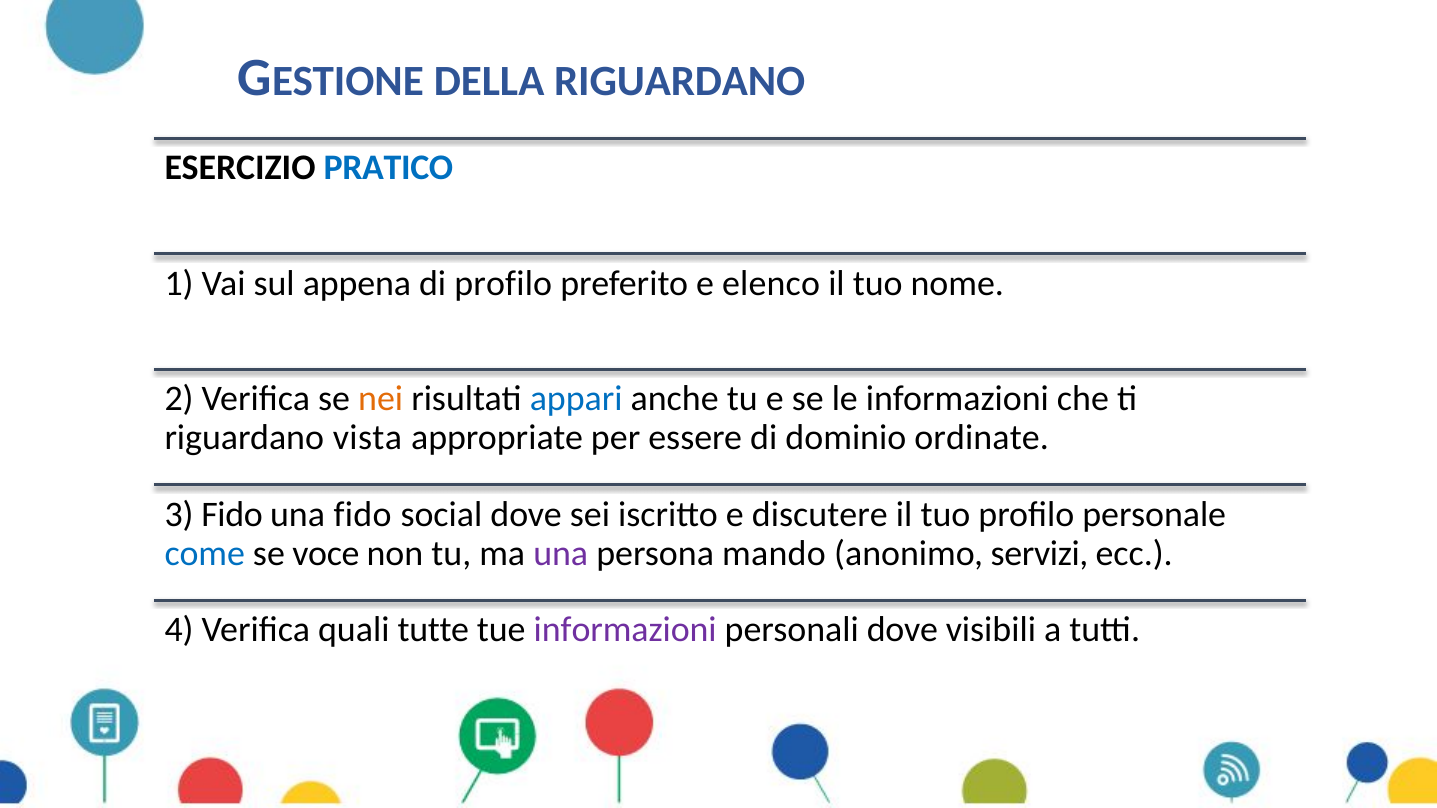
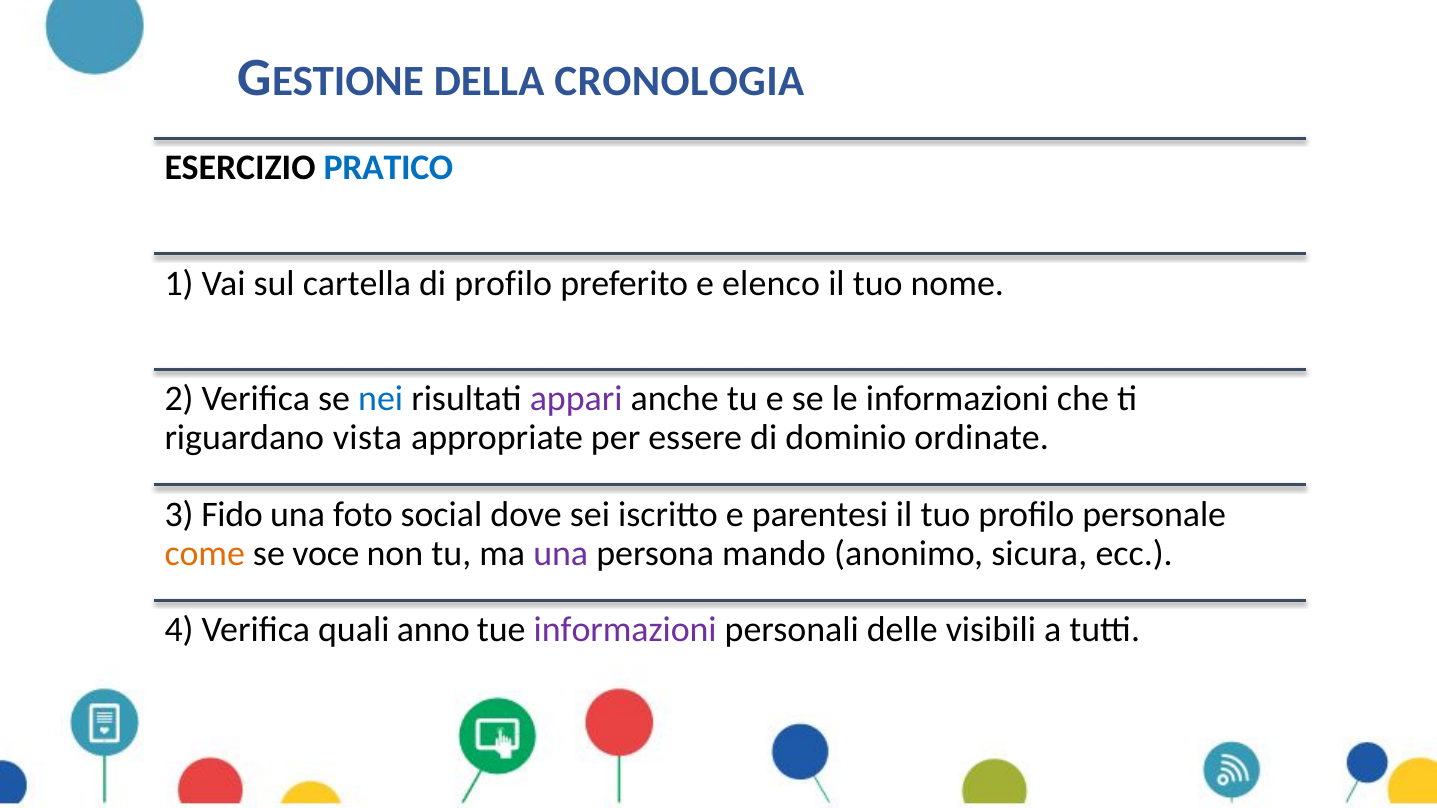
DELLA RIGUARDANO: RIGUARDANO -> CRONOLOGIA (679, 81)
appena: appena -> cartella (357, 284)
nei colour: orange -> blue (381, 399)
appari colour: blue -> purple (576, 399)
una fido: fido -> foto (363, 515)
discutere: discutere -> parentesi (820, 515)
come colour: blue -> orange (205, 553)
servizi: servizi -> sicura (1039, 553)
tutte: tutte -> anno (433, 630)
personali dove: dove -> delle (902, 630)
